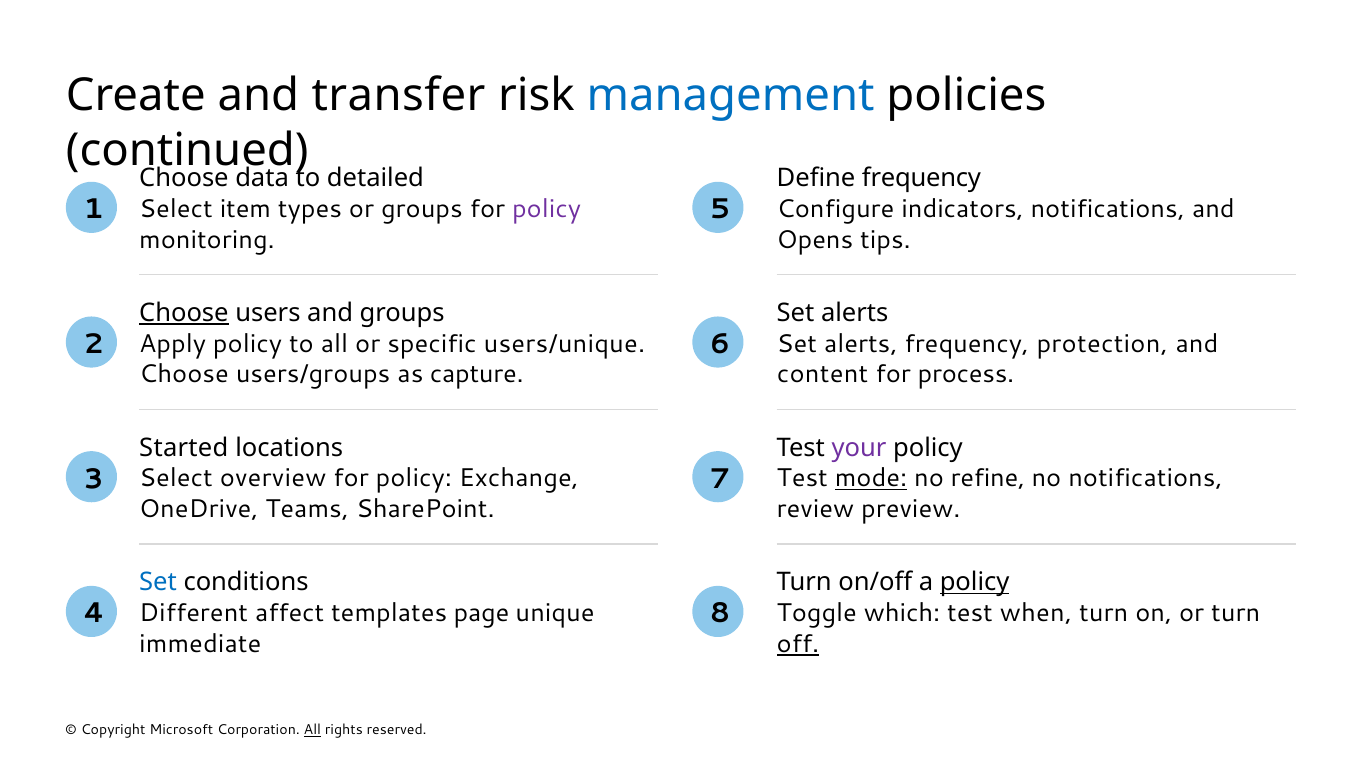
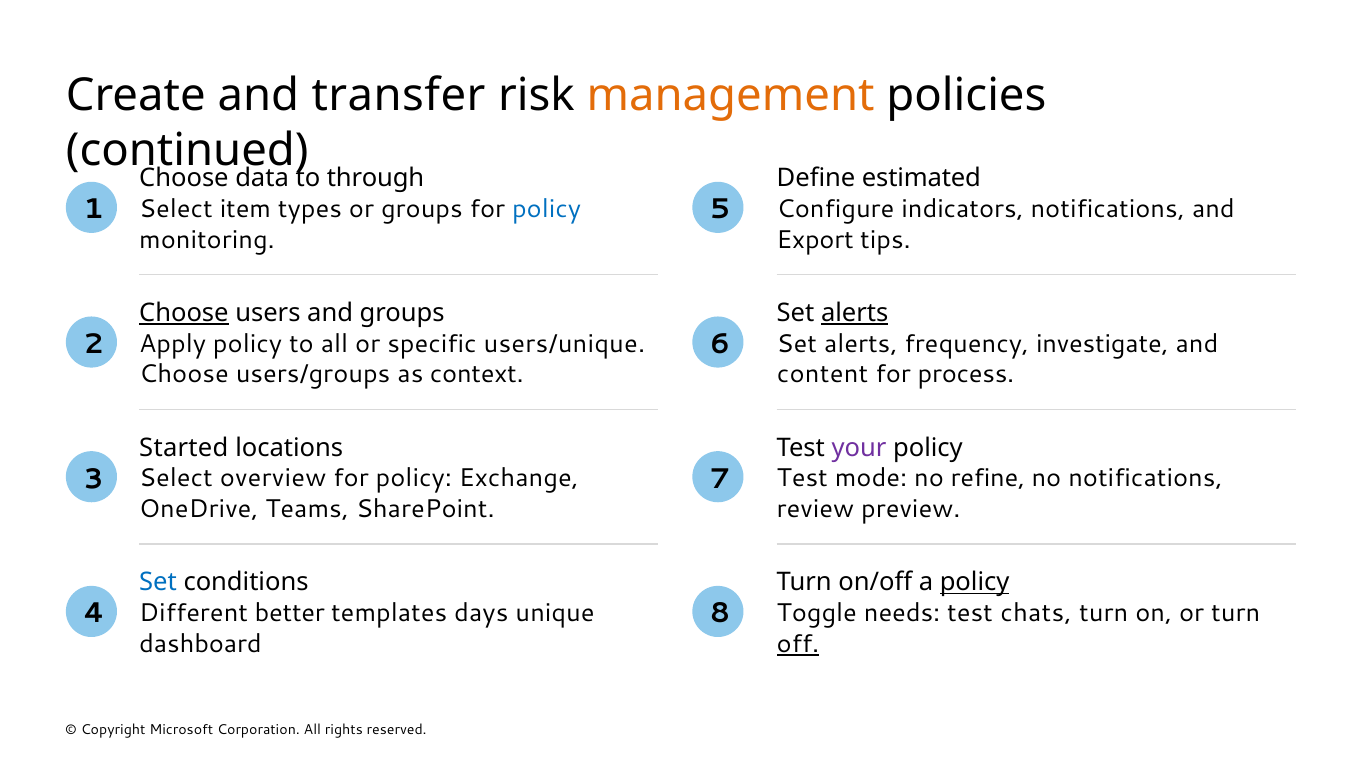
management colour: blue -> orange (731, 96)
detailed: detailed -> through (376, 179)
Define frequency: frequency -> estimated (921, 179)
policy colour: purple -> blue (547, 209)
Opens: Opens -> Export (815, 240)
alerts underline: none -> present (855, 313)
protection: protection -> investigate (1102, 344)
capture: capture -> context (477, 375)
mode underline: present -> none (871, 479)
affect: affect -> better (290, 613)
page: page -> days (481, 613)
which: which -> needs (902, 613)
when: when -> chats (1036, 613)
immediate: immediate -> dashboard (200, 644)
All underline: present -> none (312, 730)
